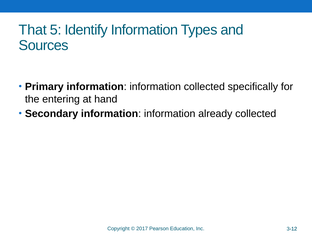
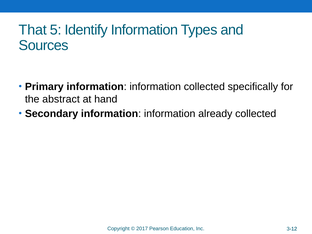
entering: entering -> abstract (61, 99)
